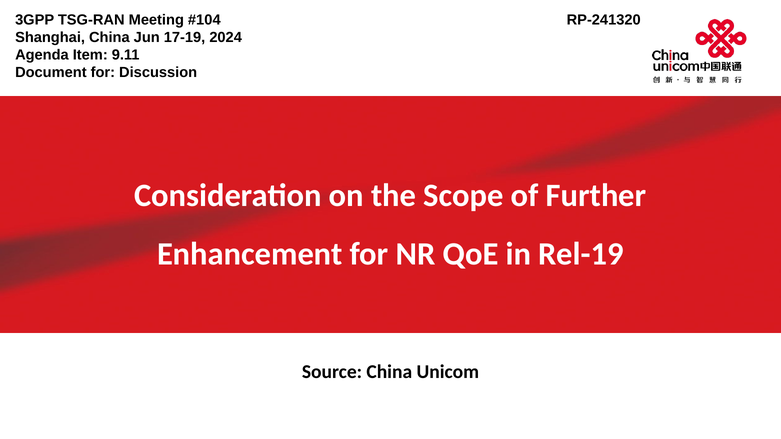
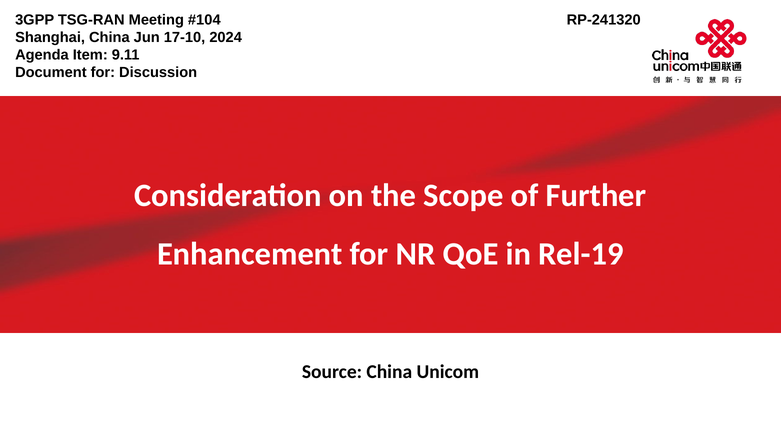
17-19: 17-19 -> 17-10 (185, 37)
